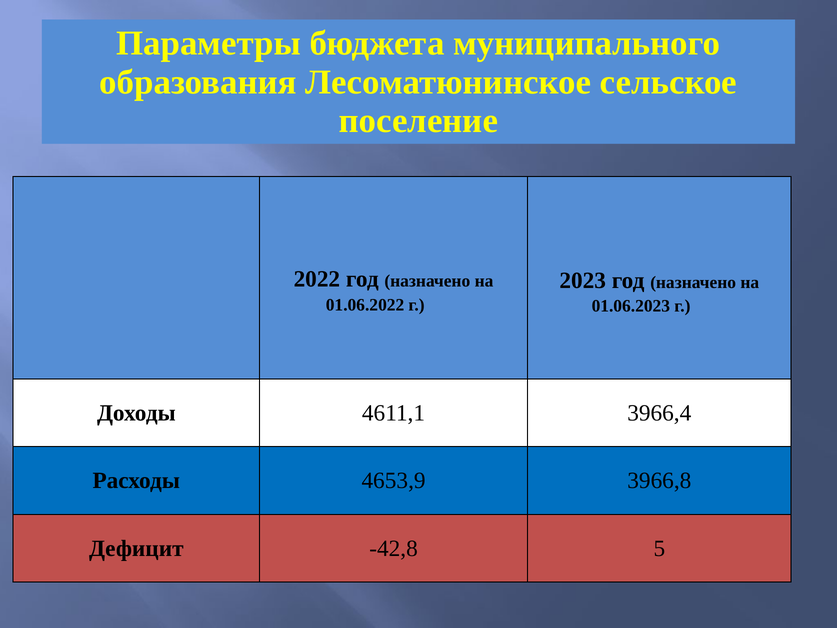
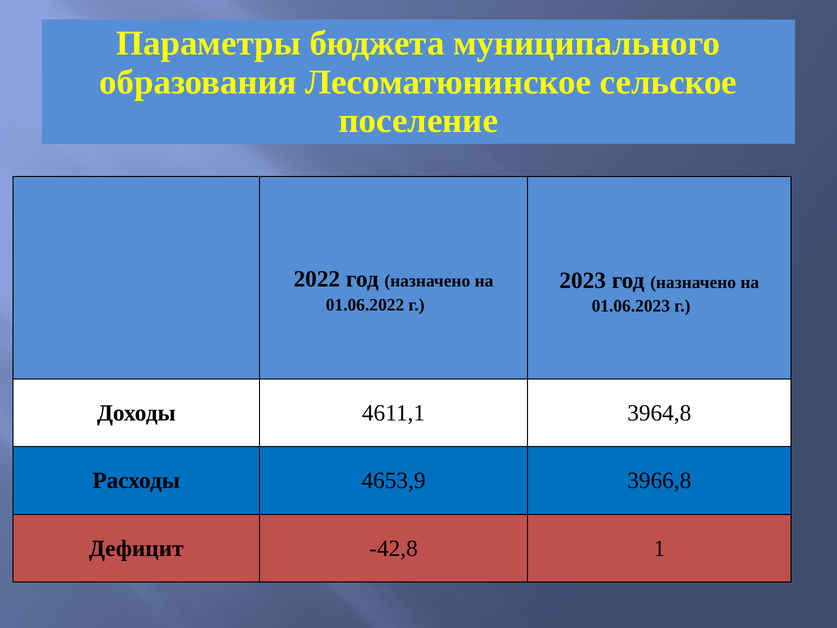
3966,4: 3966,4 -> 3964,8 (659, 413)
5: 5 -> 1 (659, 548)
